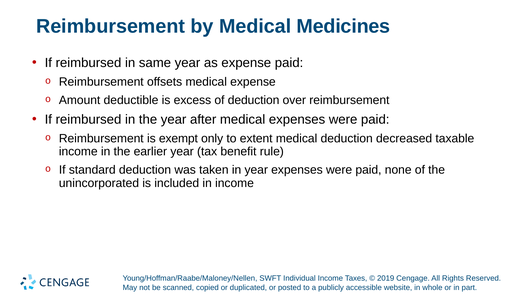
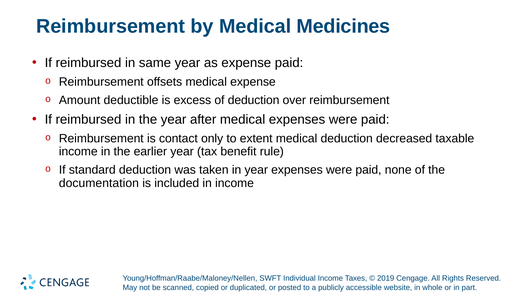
exempt: exempt -> contact (178, 138)
unincorporated: unincorporated -> documentation (99, 183)
